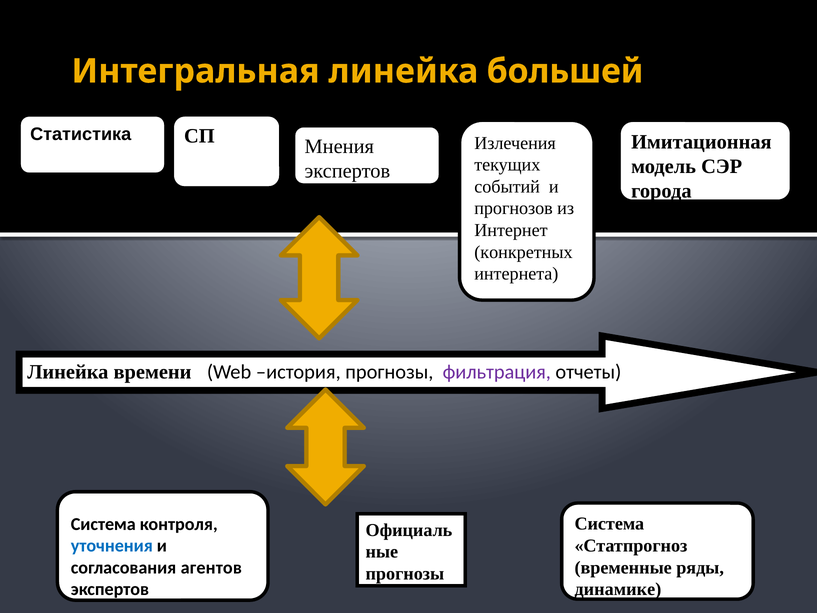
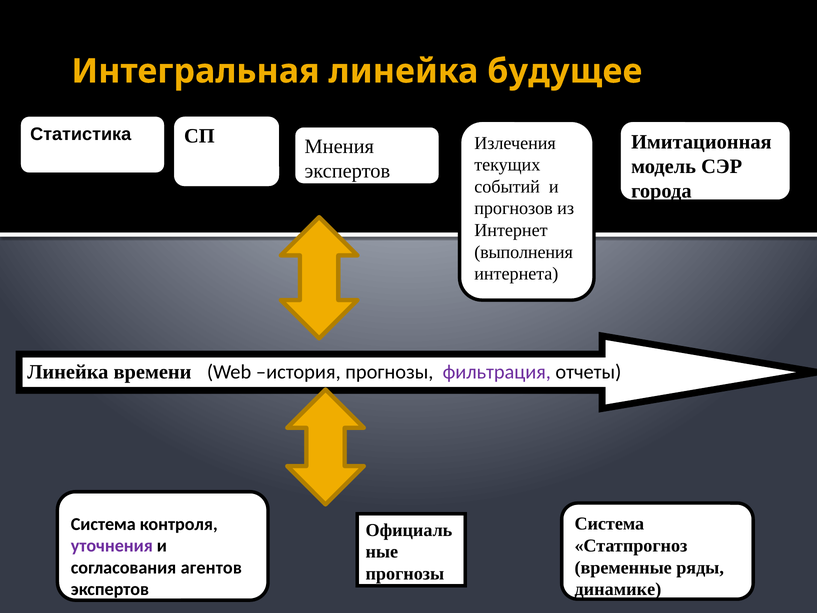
большей: большей -> будущее (565, 71)
конкретных: конкретных -> выполнения (524, 252)
уточнения colour: blue -> purple (112, 546)
